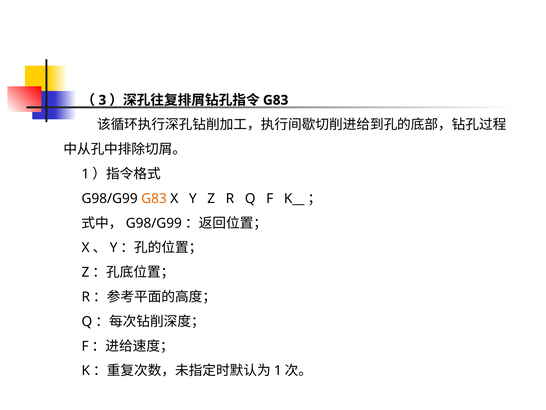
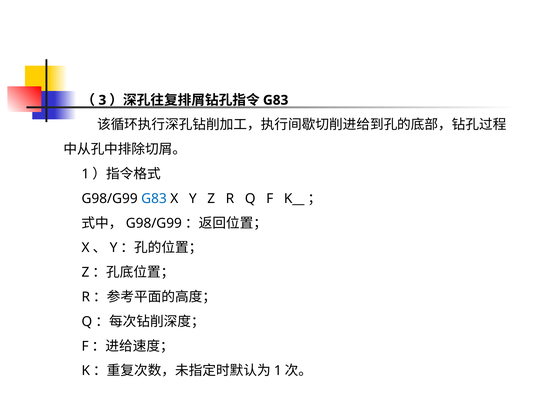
G83 colour: orange -> blue (154, 198)
